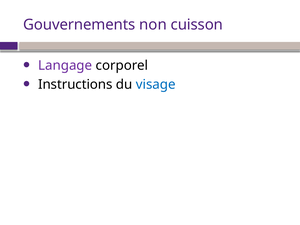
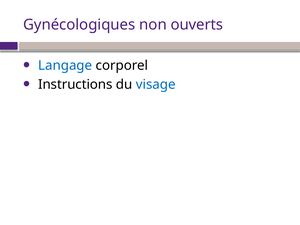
Gouvernements: Gouvernements -> Gynécologiques (79, 25)
cuisson: cuisson -> ouverts (197, 25)
Langage colour: purple -> blue (65, 65)
